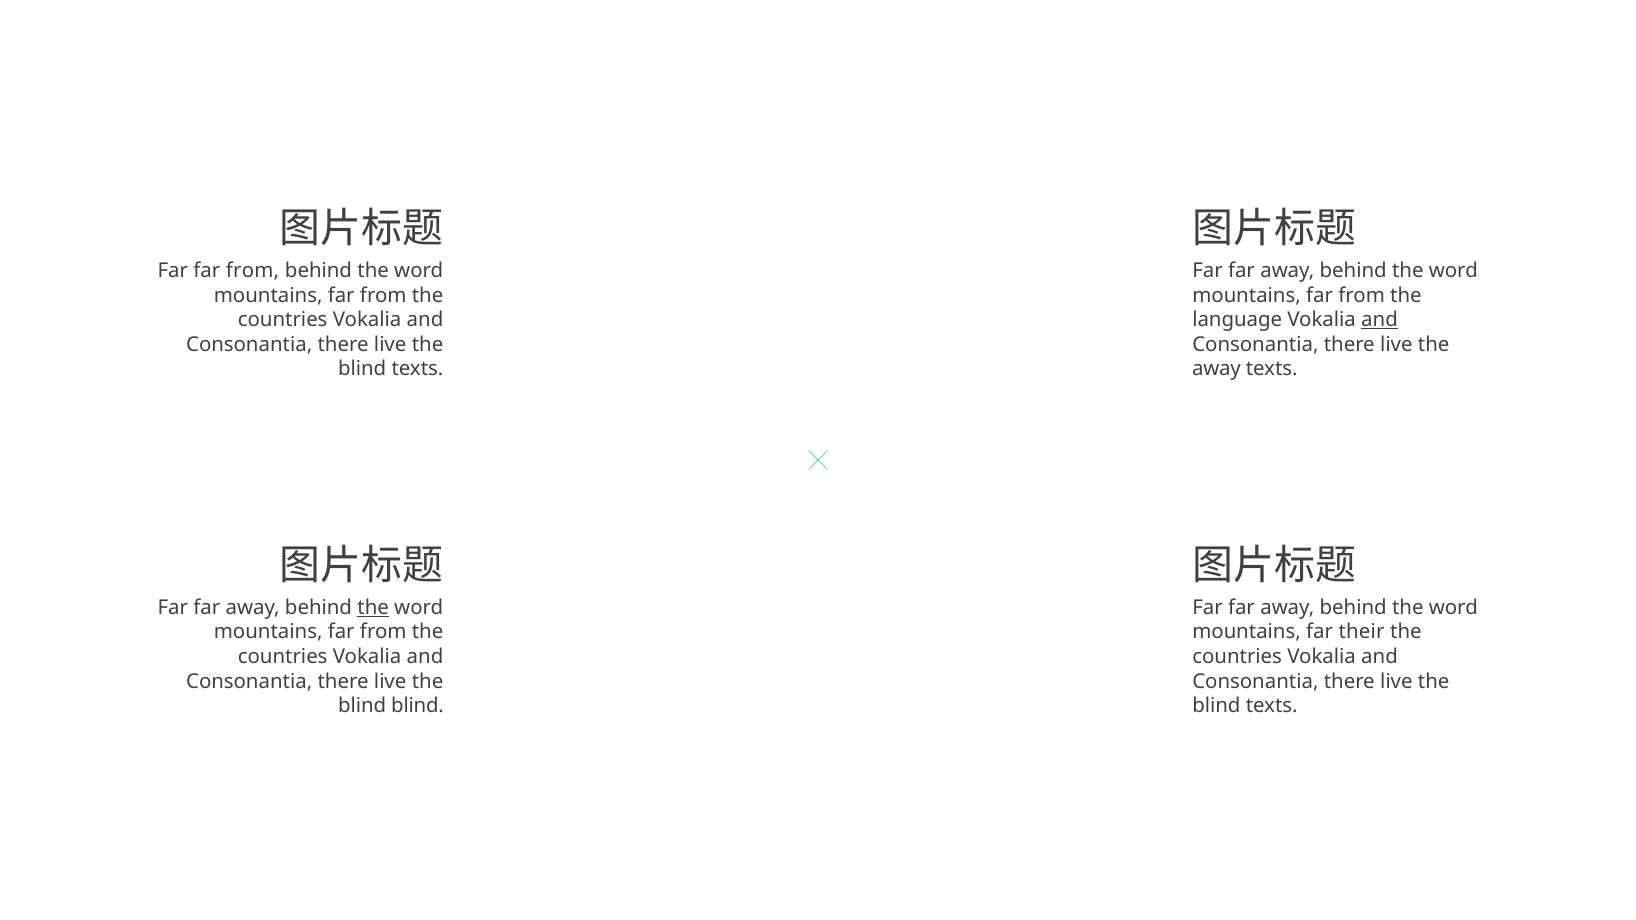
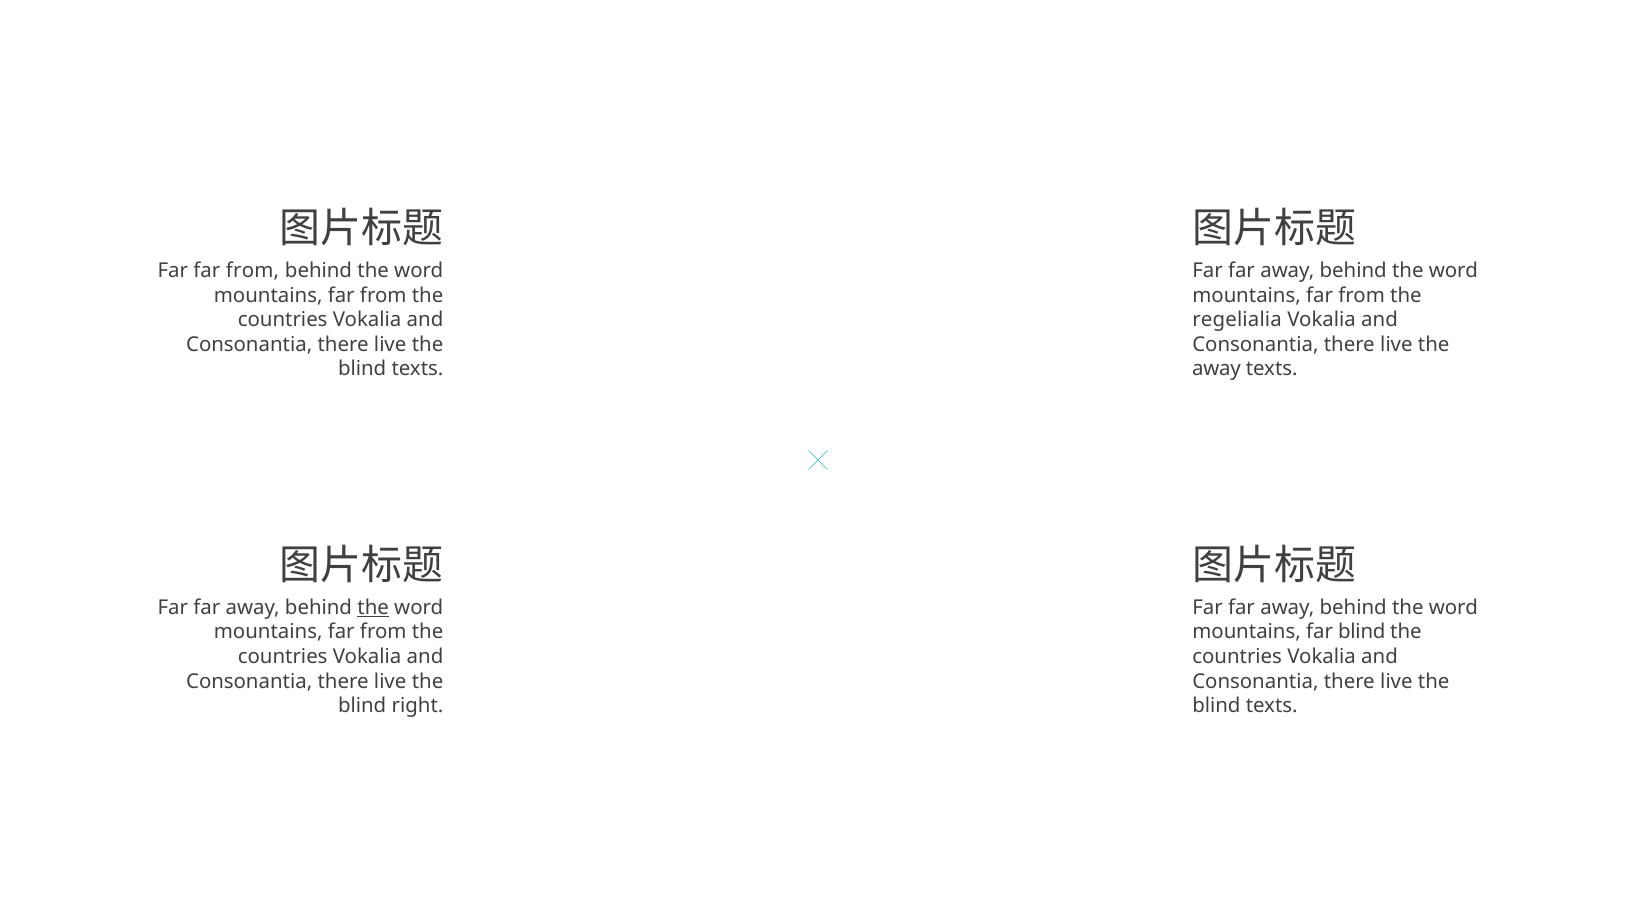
language: language -> regelialia (1237, 320)
and underline: present -> none (1380, 320)
far their: their -> blind (1362, 632)
blind blind: blind -> right (417, 706)
